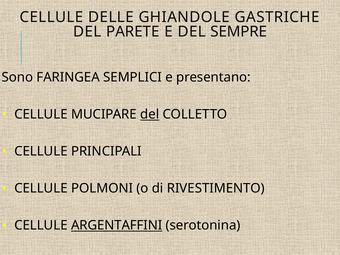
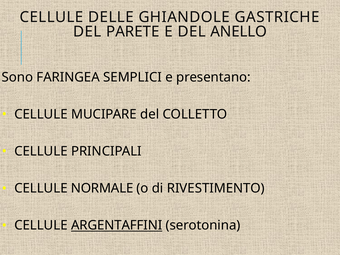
SEMPRE: SEMPRE -> ANELLO (239, 32)
del underline: present -> none (150, 114)
POLMONI: POLMONI -> NORMALE (102, 188)
